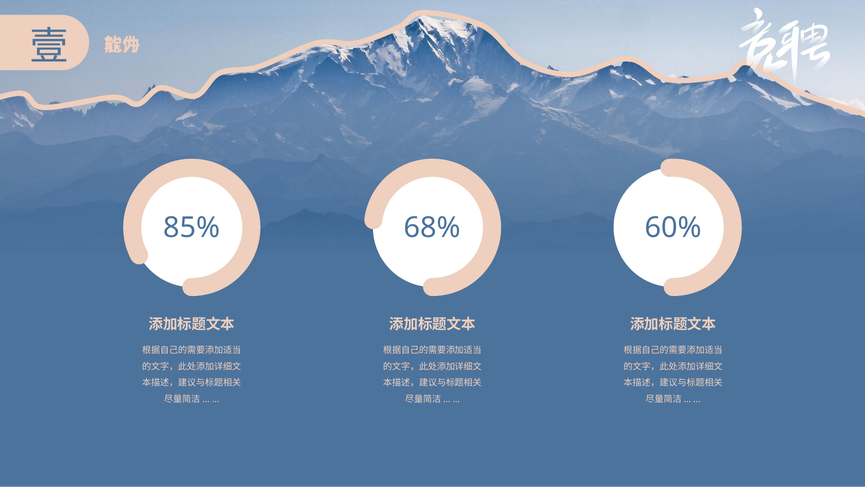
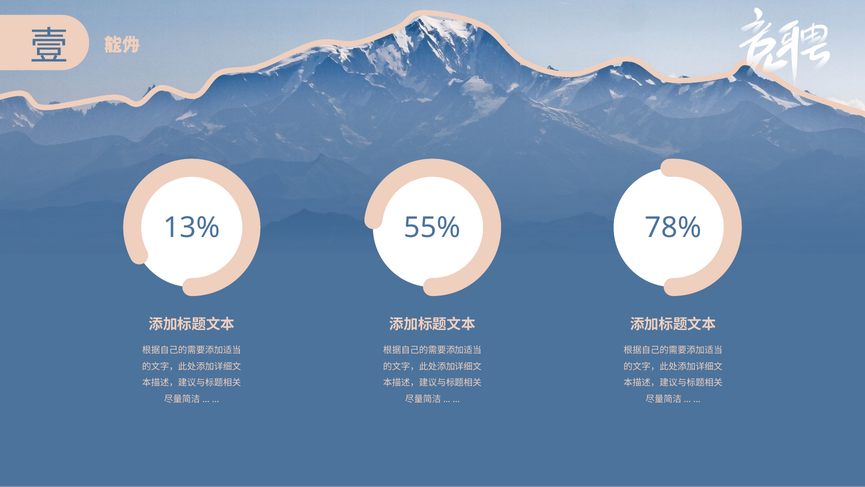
85%: 85% -> 13% (192, 228)
68%: 68% -> 55% (432, 228)
60%: 60% -> 78% (673, 228)
